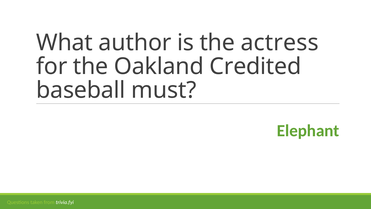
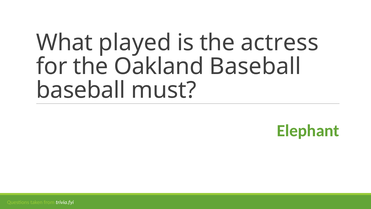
author: author -> played (135, 43)
Oakland Credited: Credited -> Baseball (255, 66)
